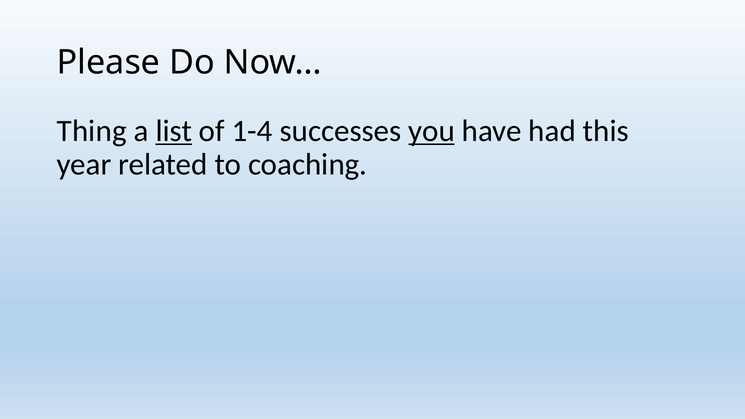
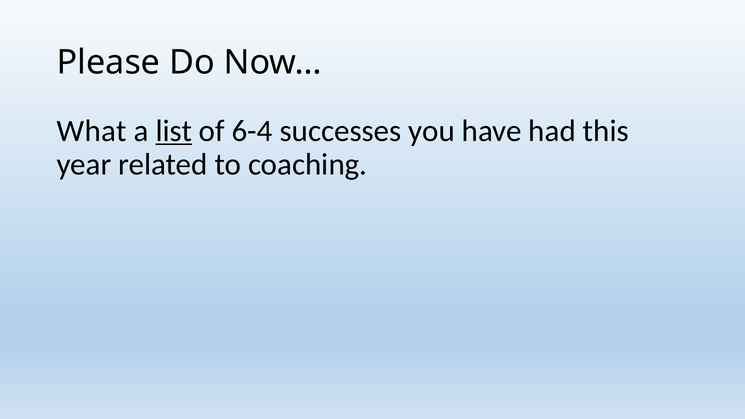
Thing: Thing -> What (92, 131)
1-4: 1-4 -> 6-4 (252, 131)
you underline: present -> none (432, 131)
